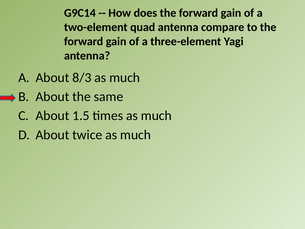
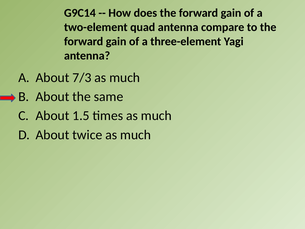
8/3: 8/3 -> 7/3 (82, 78)
